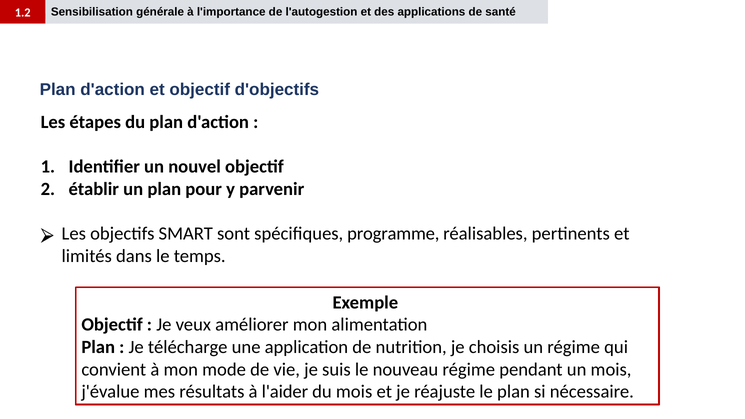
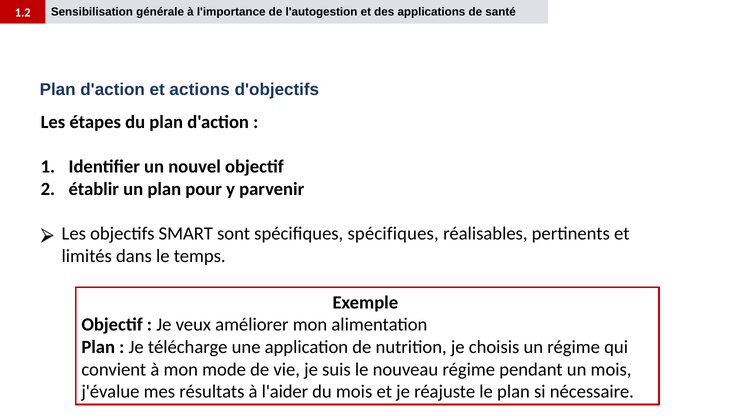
et objectif: objectif -> actions (200, 89)
spécifiques programme: programme -> spécifiques (393, 234)
